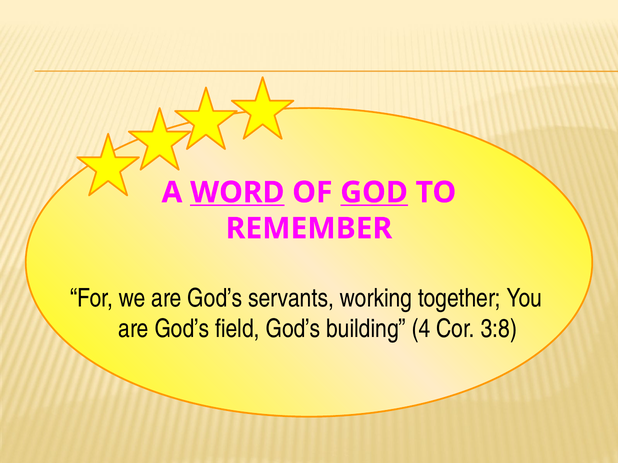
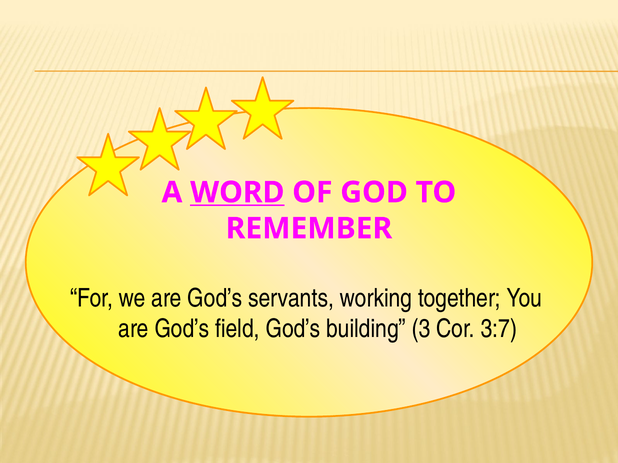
GOD underline: present -> none (374, 193)
4: 4 -> 3 (421, 329)
3:8: 3:8 -> 3:7 (499, 329)
